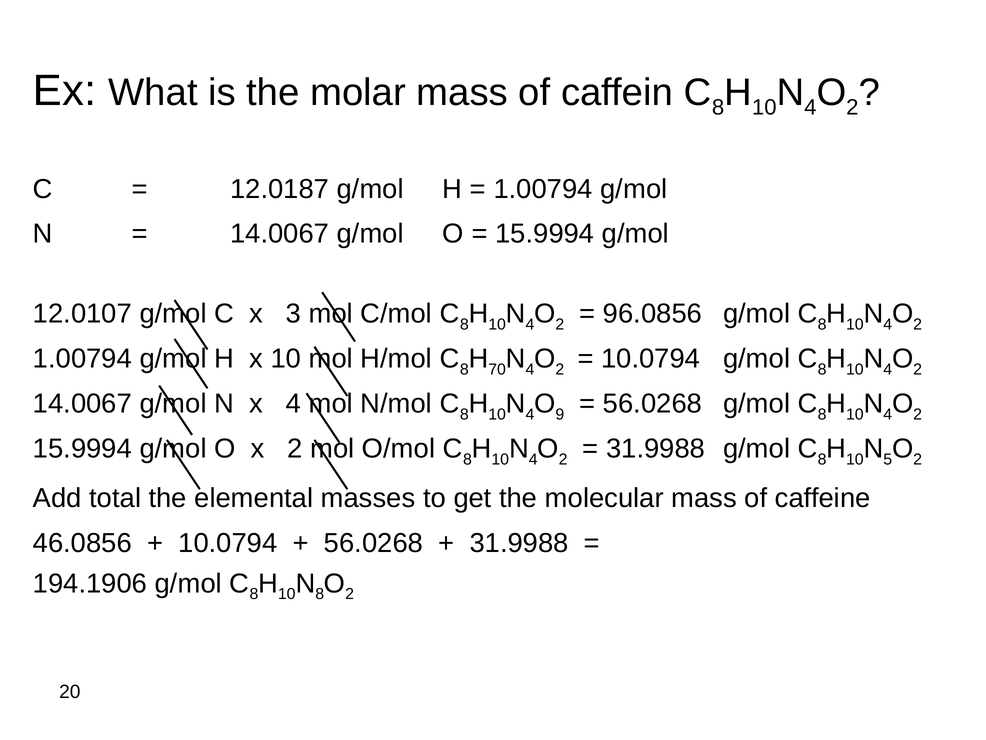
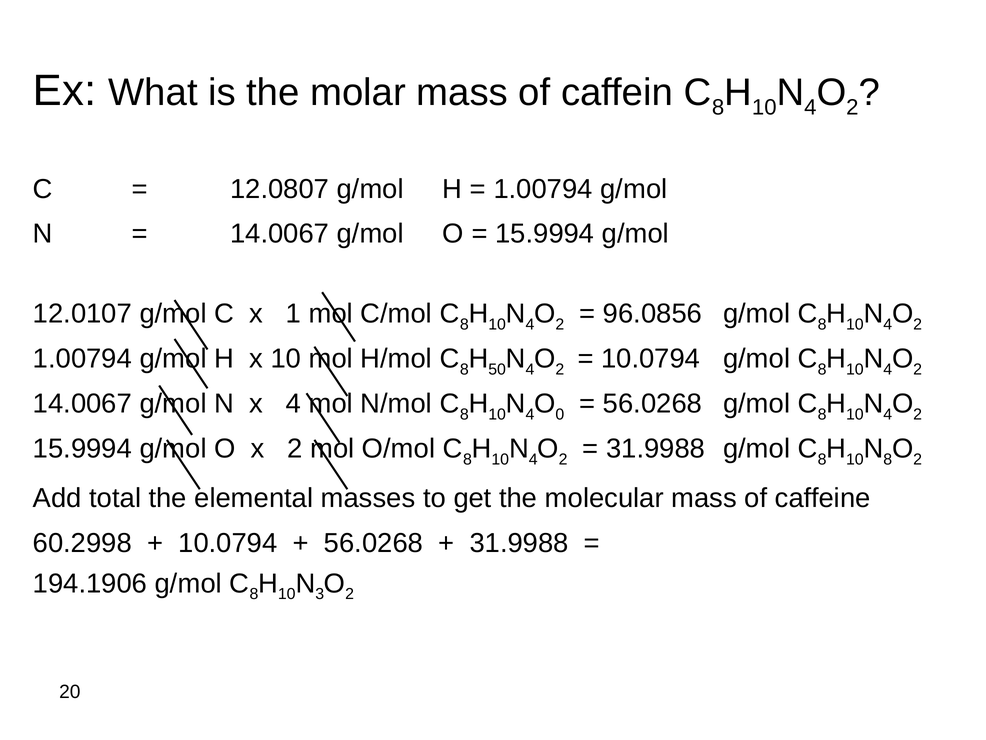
12.0187: 12.0187 -> 12.0807 (280, 189)
3: 3 -> 1 (293, 314)
70: 70 -> 50 (497, 369)
9: 9 -> 0 (560, 414)
N 5: 5 -> 8 (888, 459)
46.0856: 46.0856 -> 60.2998 (82, 543)
N 8: 8 -> 3 (320, 594)
